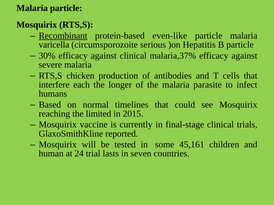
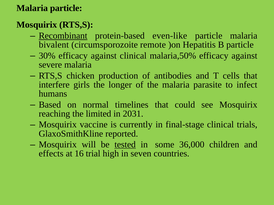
varicella: varicella -> bivalent (54, 45)
serious: serious -> remote (153, 45)
malaria,37%: malaria,37% -> malaria,50% (173, 56)
each: each -> girls (82, 85)
2015: 2015 -> 2031 (133, 114)
tested underline: none -> present (125, 145)
45,161: 45,161 -> 36,000 (192, 145)
human: human -> effects (51, 154)
24: 24 -> 16 (79, 154)
lasts: lasts -> high (111, 154)
